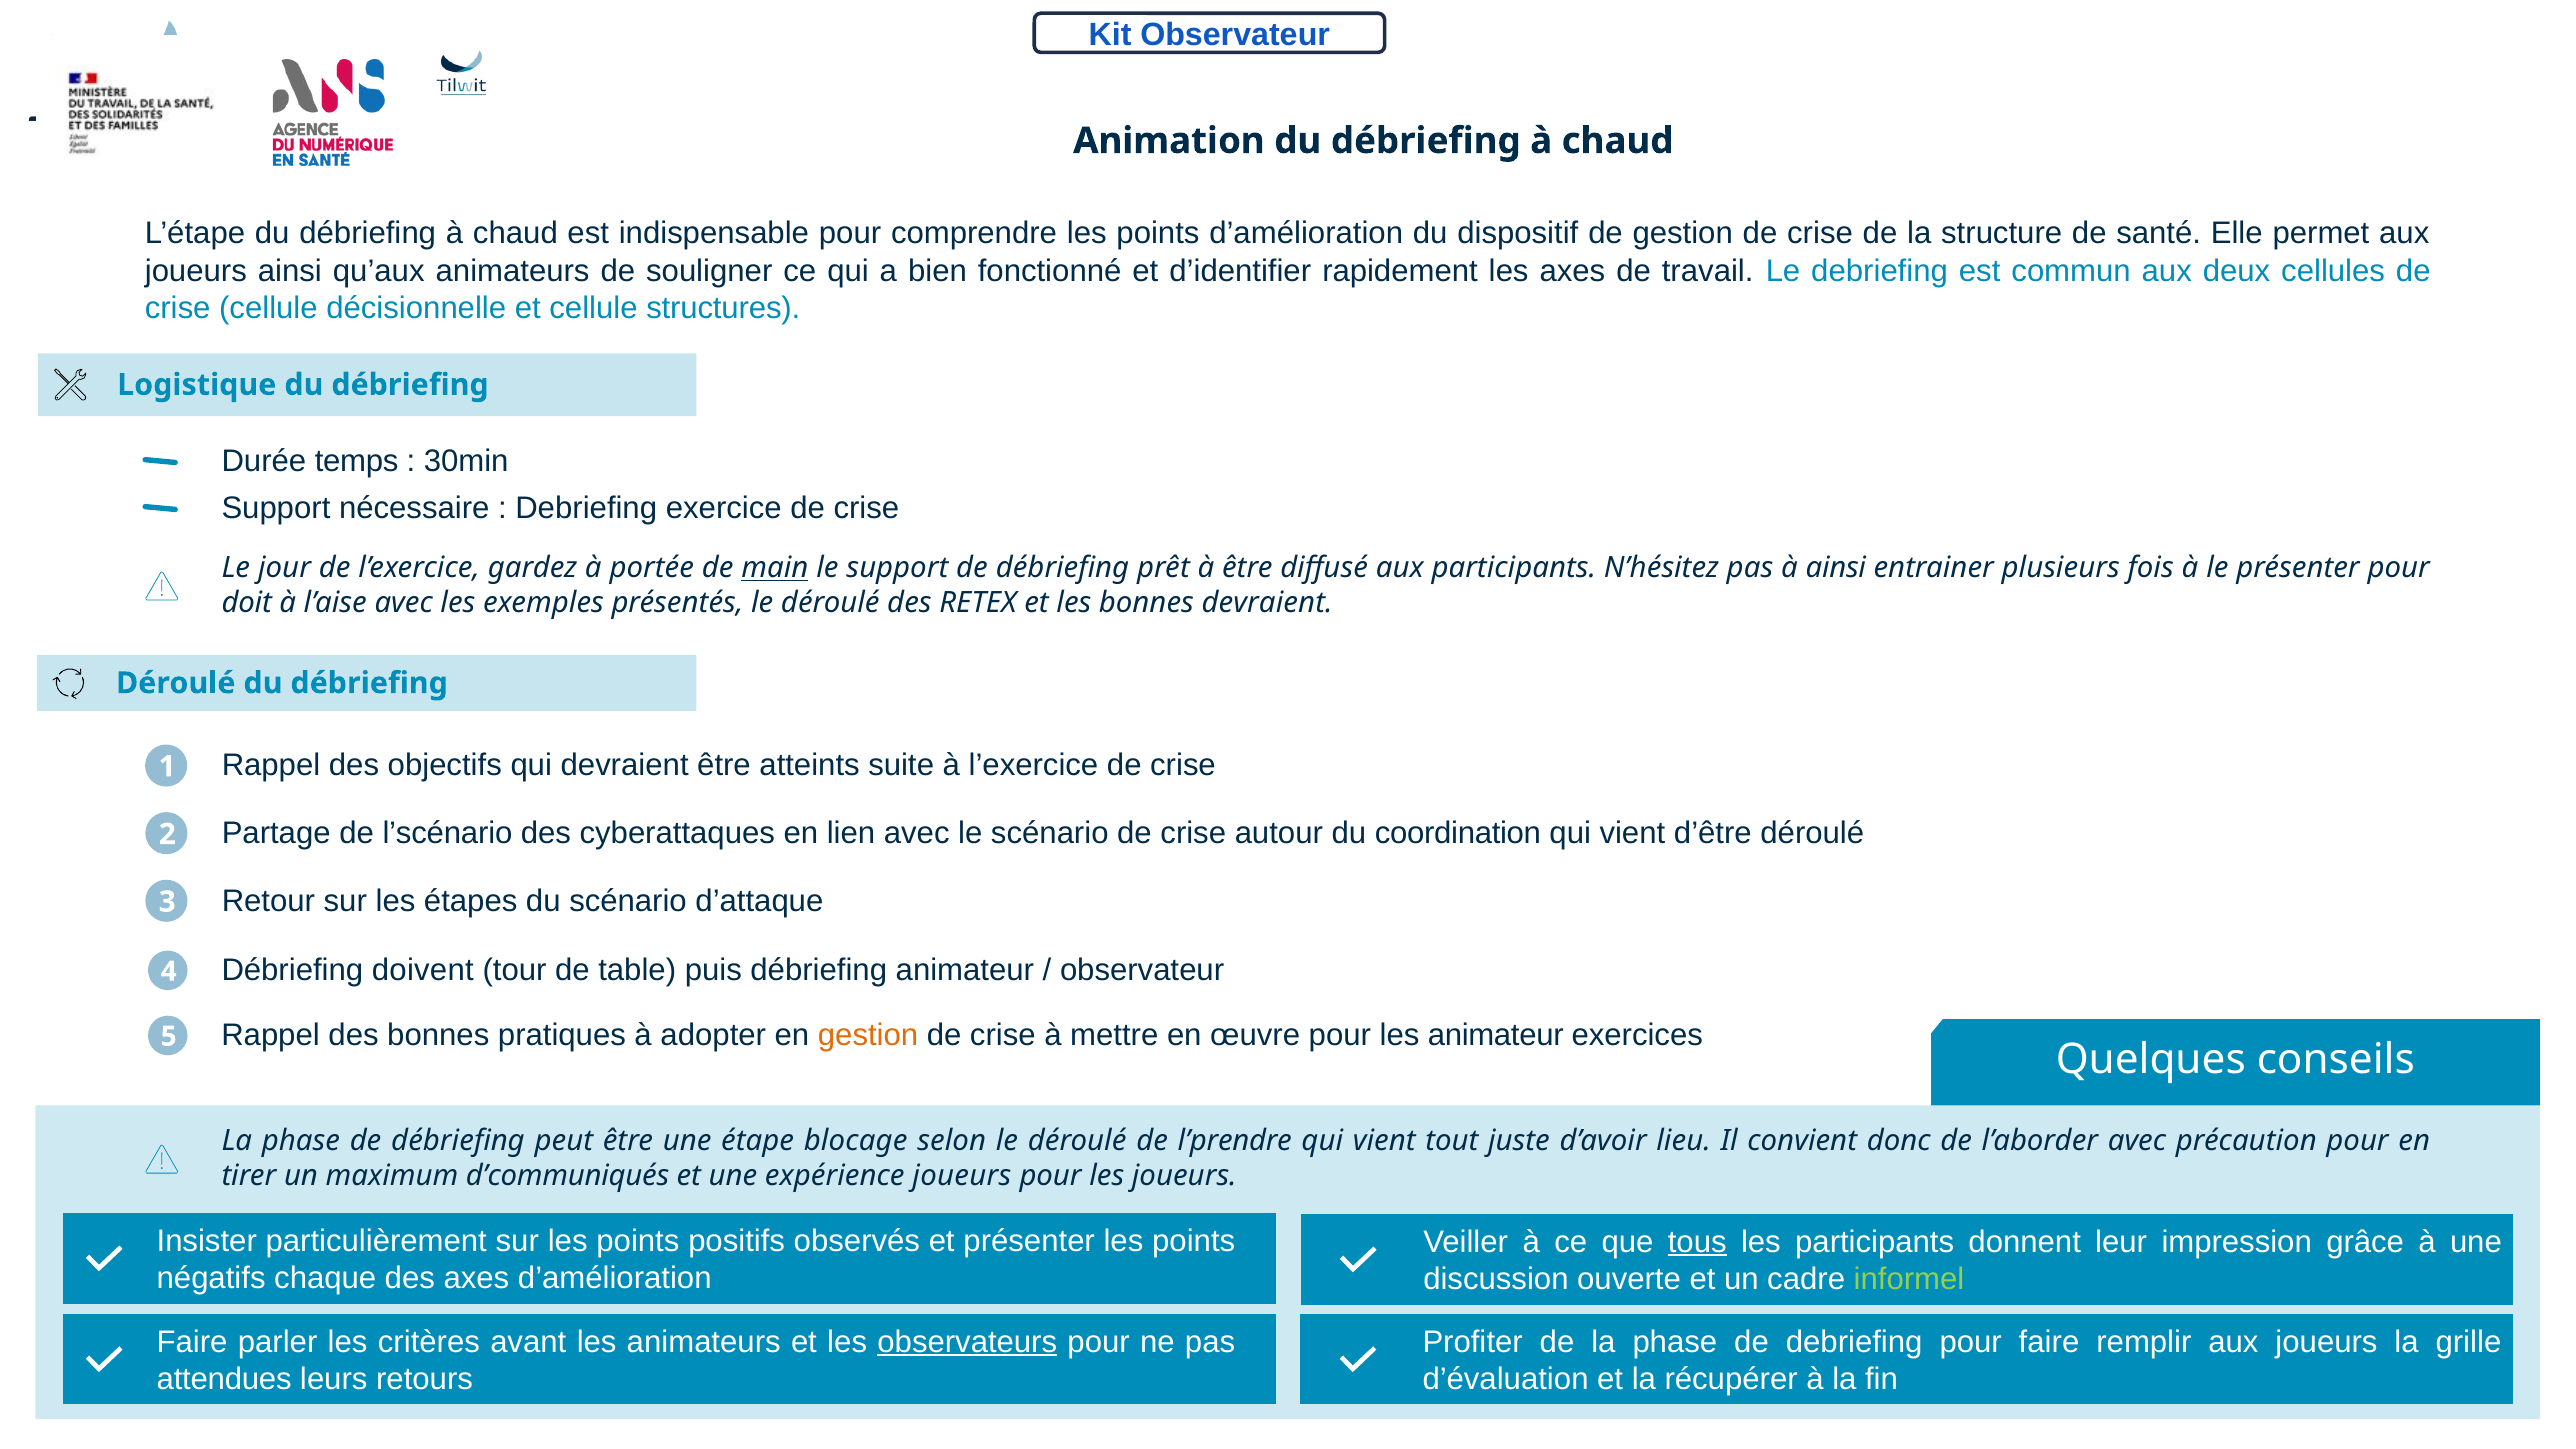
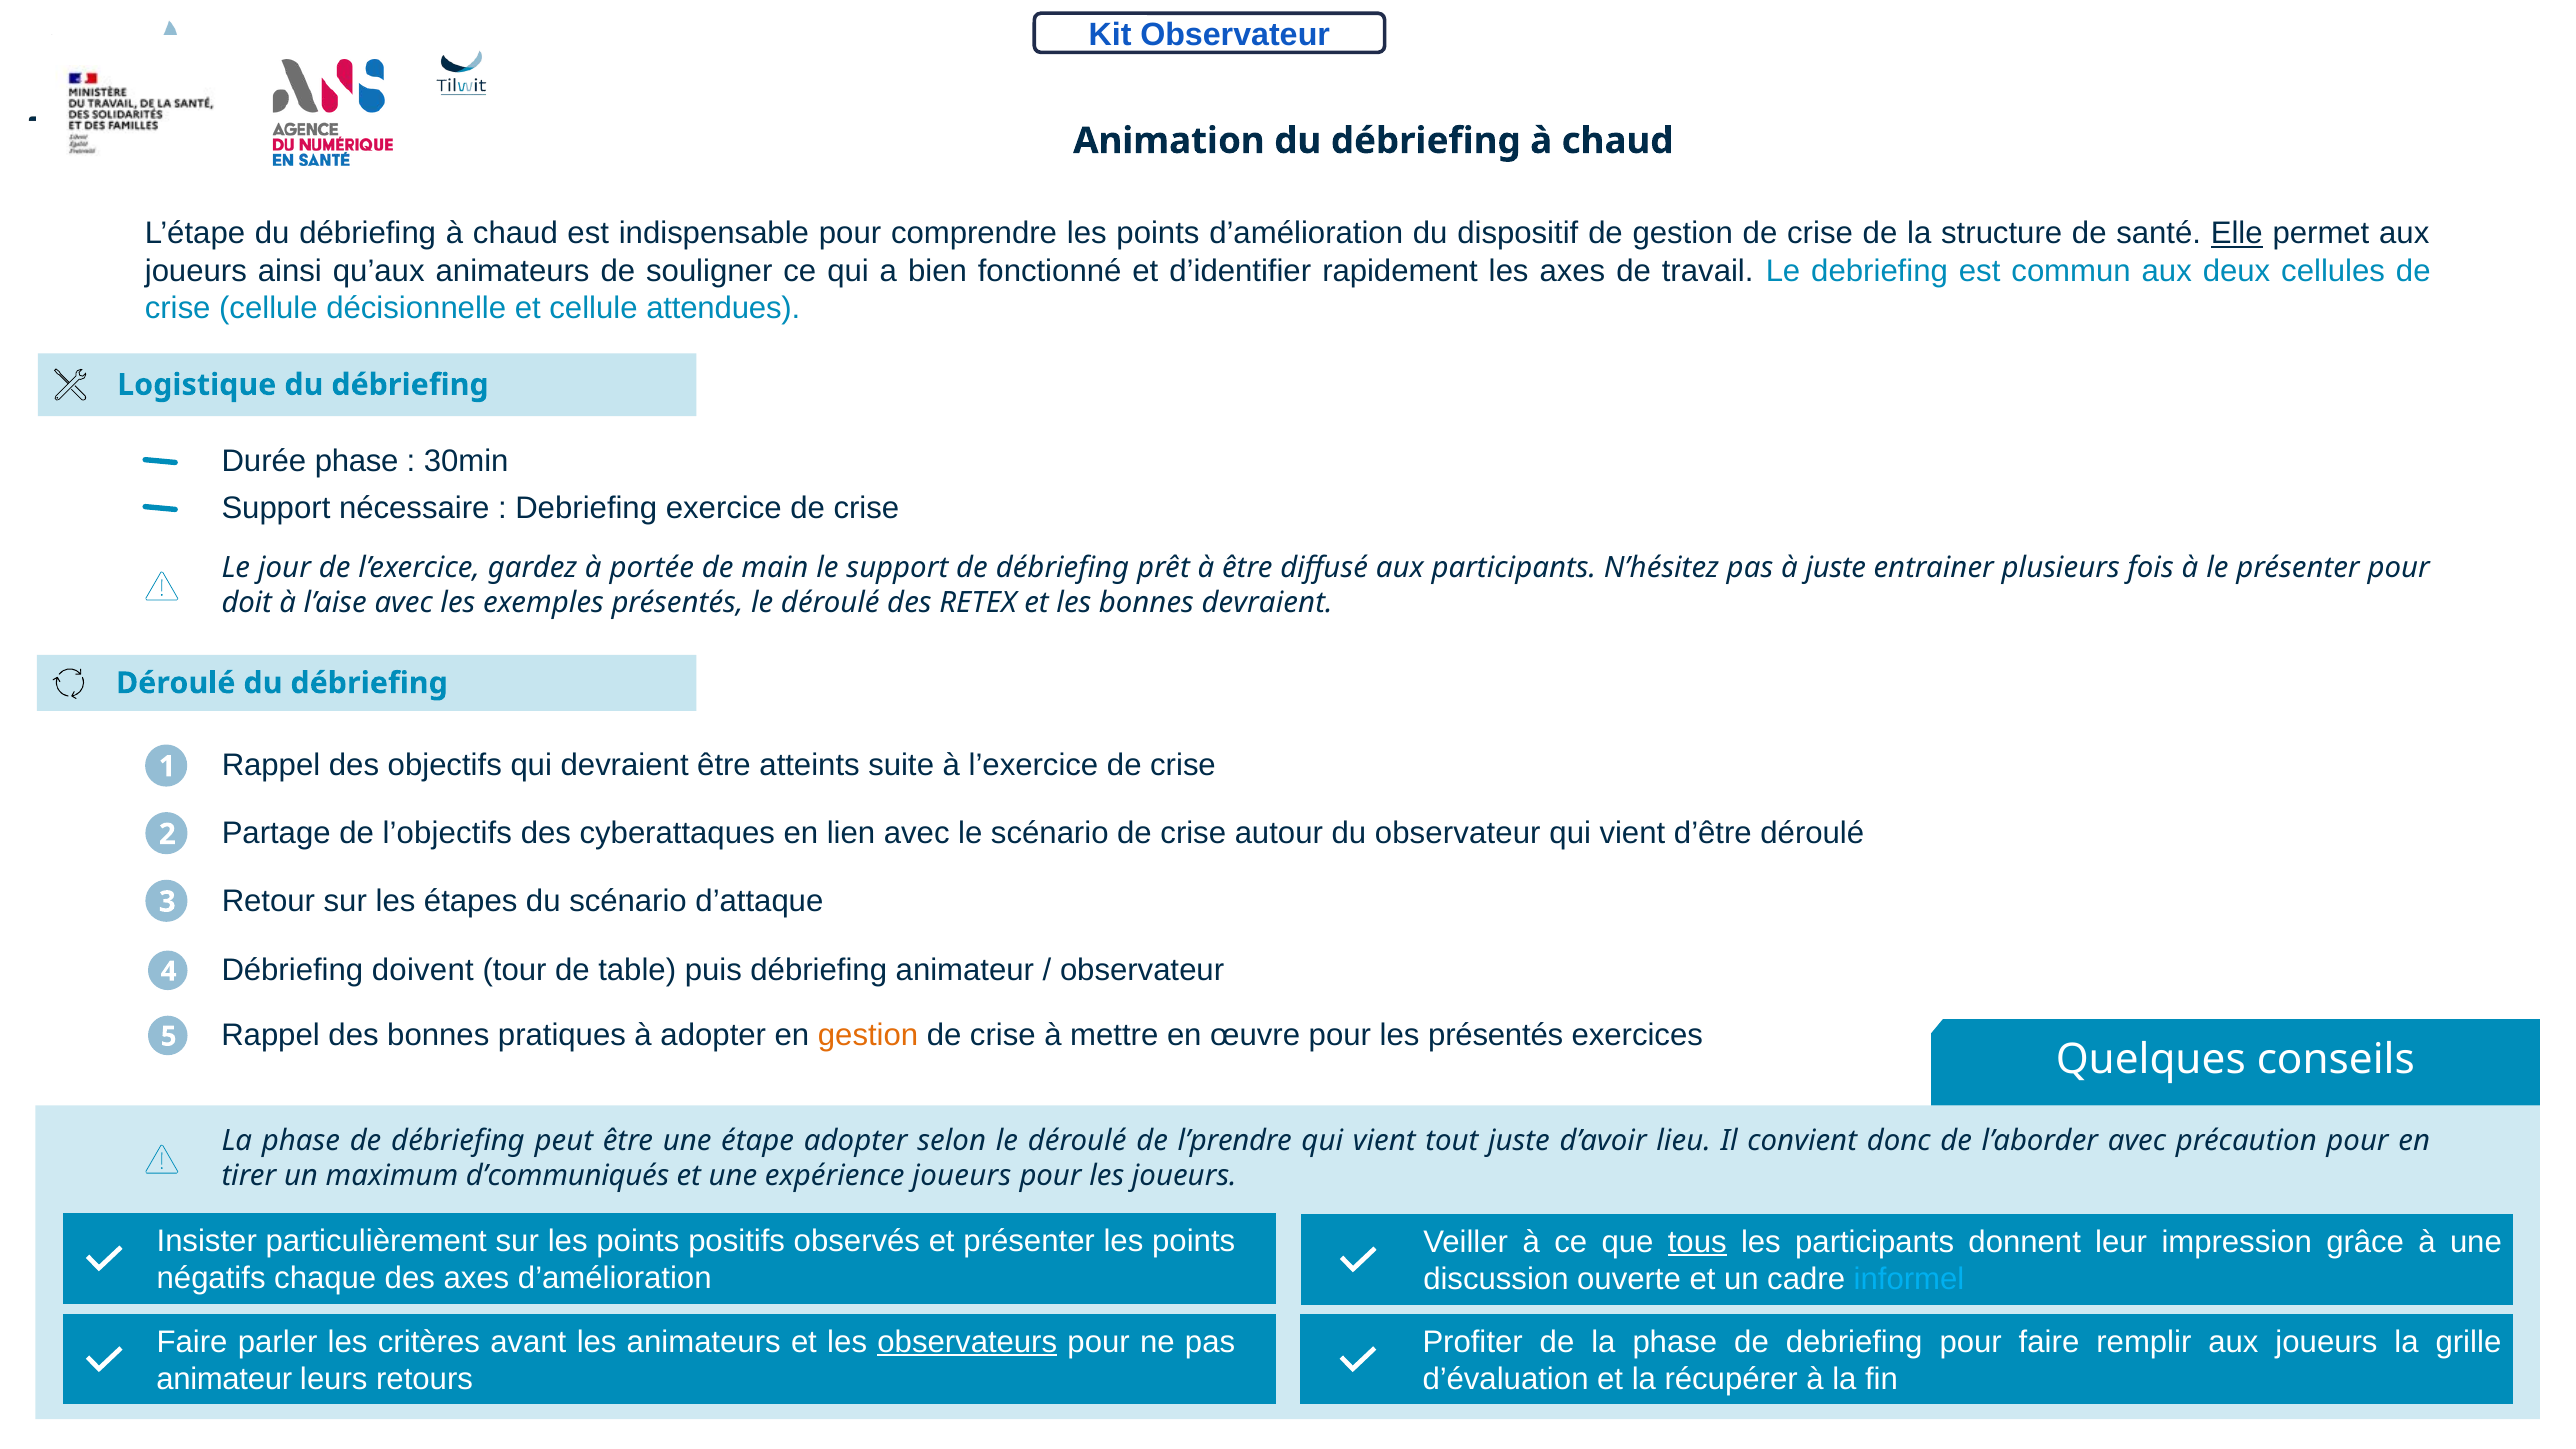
Elle underline: none -> present (2237, 233)
structures: structures -> attendues (723, 308)
Durée temps: temps -> phase (357, 461)
main underline: present -> none (775, 568)
à ainsi: ainsi -> juste (1836, 568)
l’scénario: l’scénario -> l’objectifs (447, 833)
du coordination: coordination -> observateur (1458, 833)
les animateur: animateur -> présentés (1496, 1036)
étape blocage: blocage -> adopter (856, 1141)
informel colour: light green -> light blue (1909, 1279)
attendues: attendues -> animateur (224, 1379)
